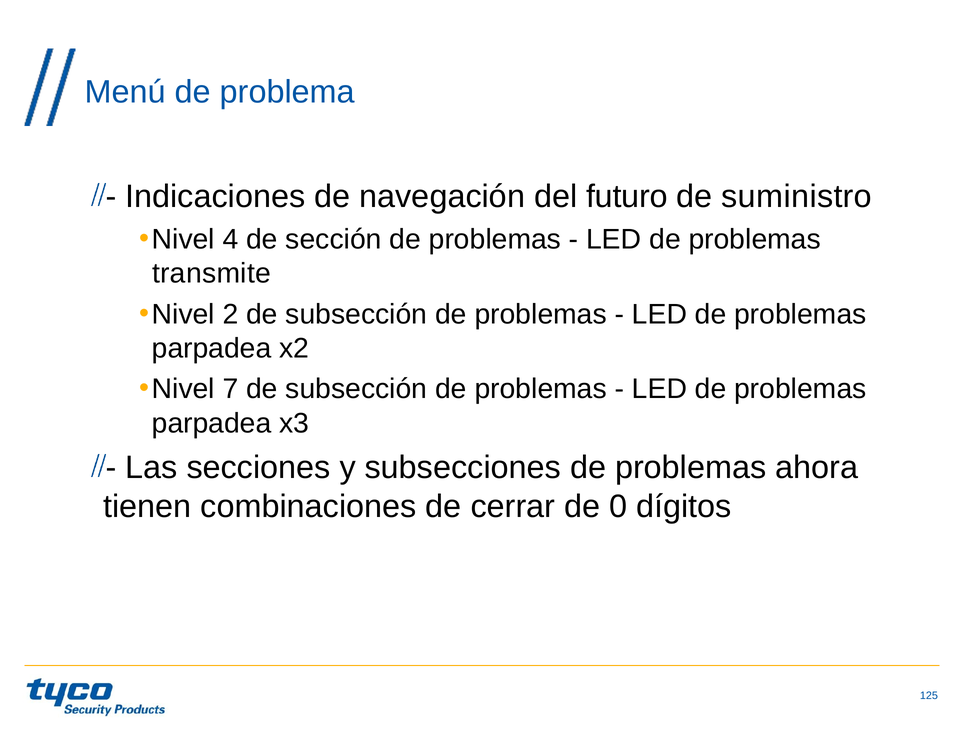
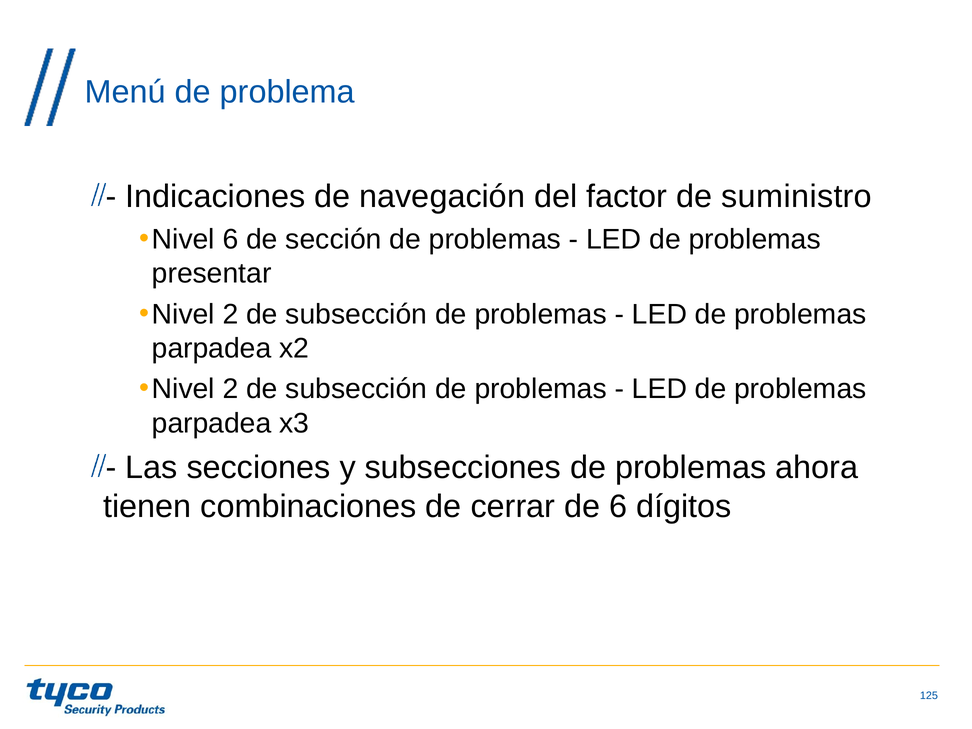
futuro: futuro -> factor (627, 197)
Nivel 4: 4 -> 6 (230, 240)
transmite: transmite -> presentar (212, 274)
7: 7 -> 2 (230, 389)
de 0: 0 -> 6 (618, 507)
